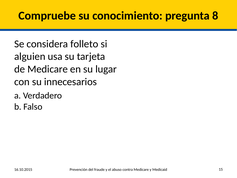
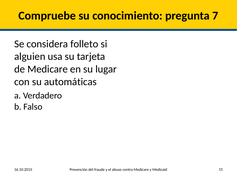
8: 8 -> 7 (215, 16)
innecesarios: innecesarios -> automáticas (70, 82)
